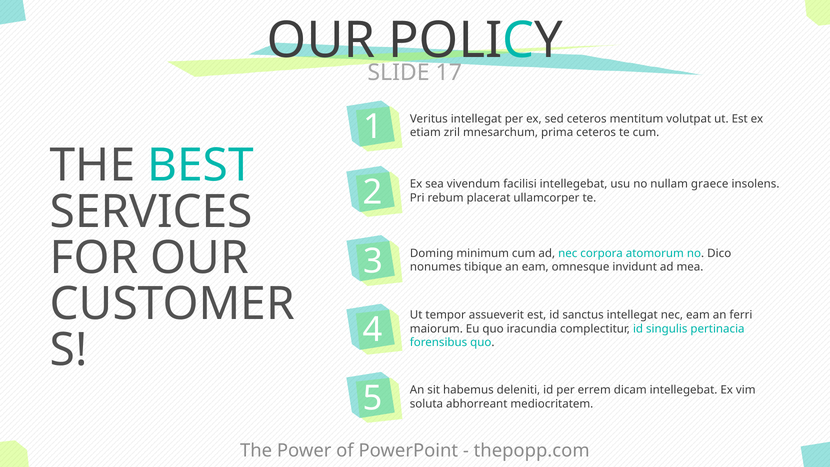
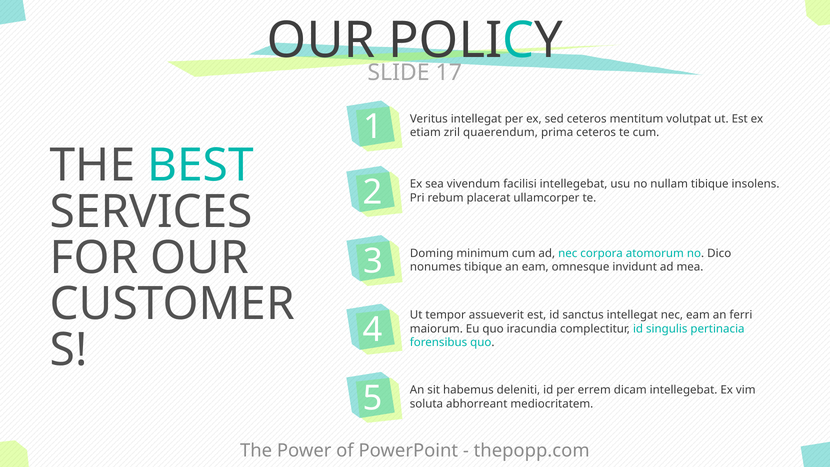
mnesarchum: mnesarchum -> quaerendum (500, 133)
nullam graece: graece -> tibique (710, 184)
